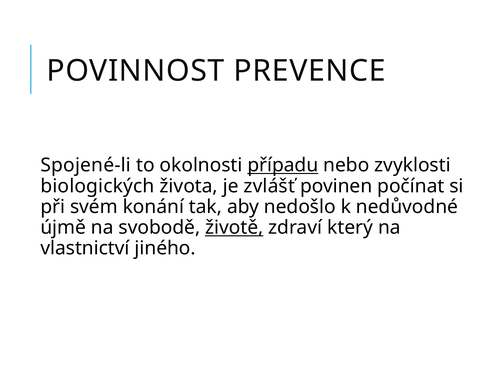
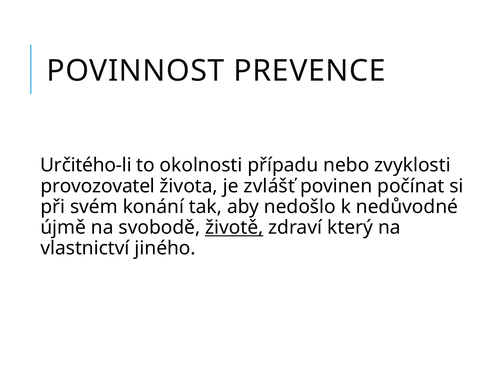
Spojené-li: Spojené-li -> Určitého-li (86, 166)
případu underline: present -> none (283, 166)
biologických: biologických -> provozovatel (98, 186)
